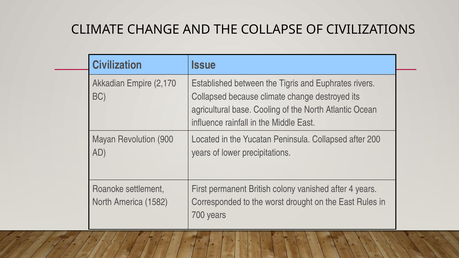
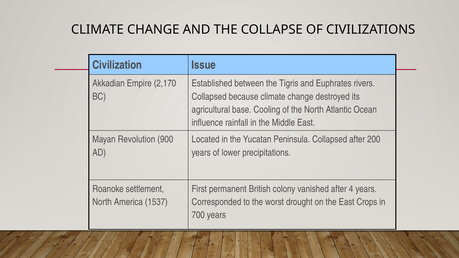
1582: 1582 -> 1537 (156, 202)
Rules: Rules -> Crops (367, 202)
